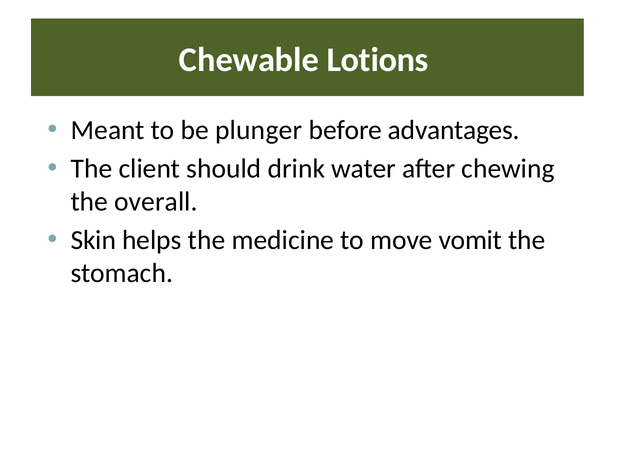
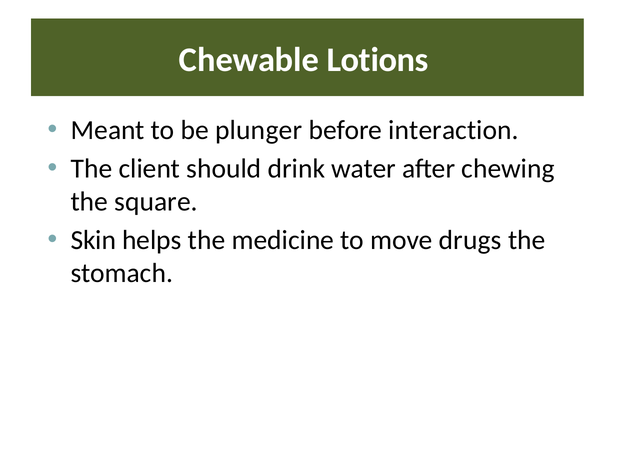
advantages: advantages -> interaction (454, 130)
overall: overall -> square (156, 202)
vomit: vomit -> drugs (470, 240)
